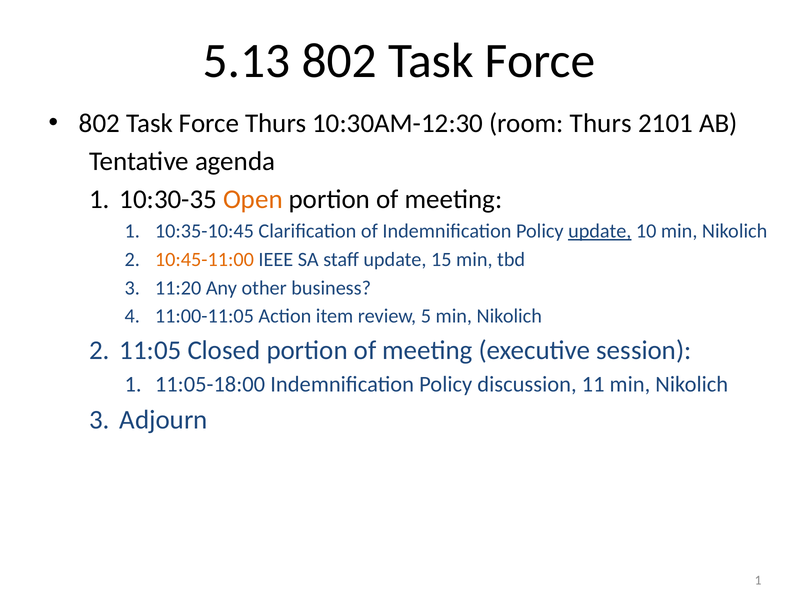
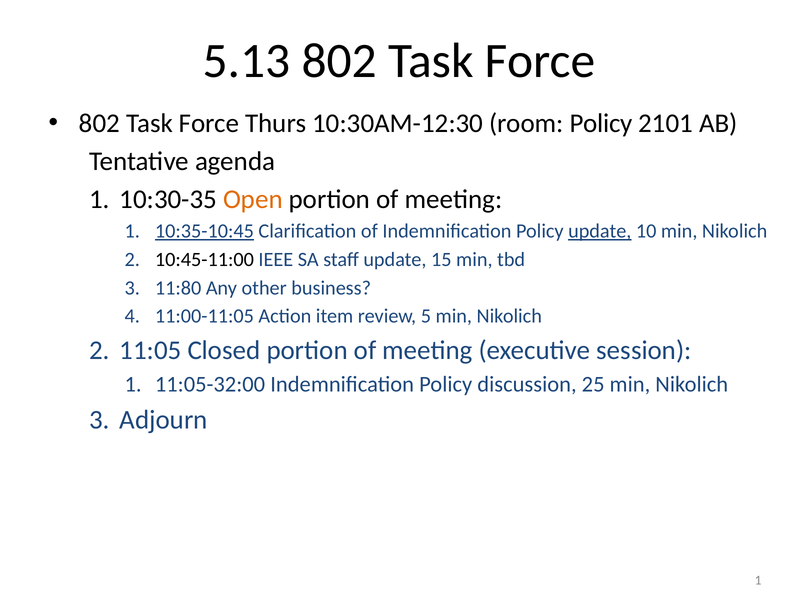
room Thurs: Thurs -> Policy (601, 123)
10:35-10:45 underline: none -> present (204, 231)
10:45-11:00 colour: orange -> black (204, 259)
11:20: 11:20 -> 11:80 (178, 288)
11:05-18:00: 11:05-18:00 -> 11:05-32:00 (210, 384)
11: 11 -> 25 (593, 384)
